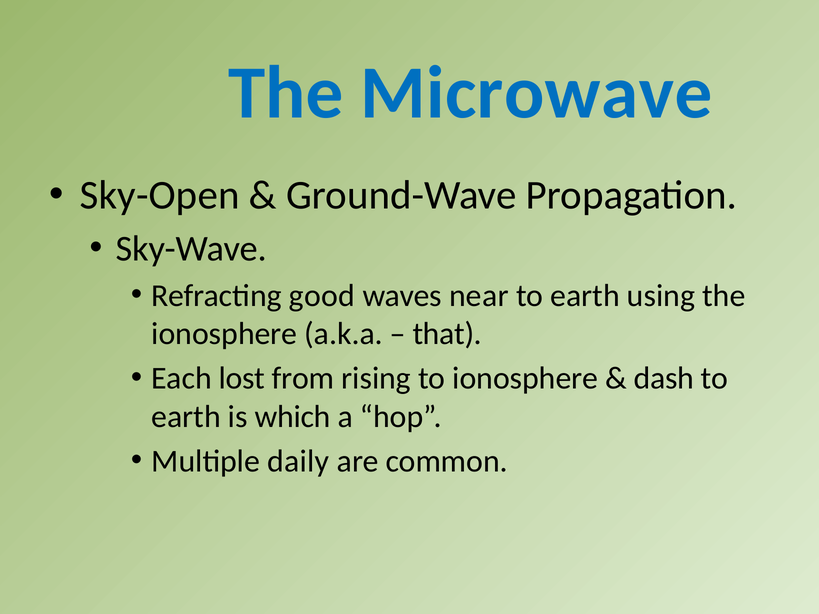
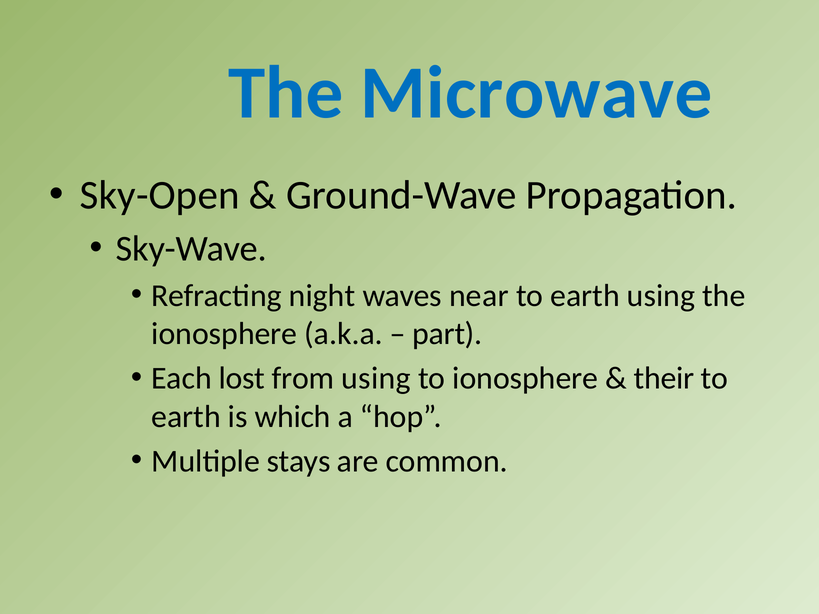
good: good -> night (322, 296)
that: that -> part (447, 334)
from rising: rising -> using (376, 379)
dash: dash -> their (664, 379)
daily: daily -> stays (299, 461)
